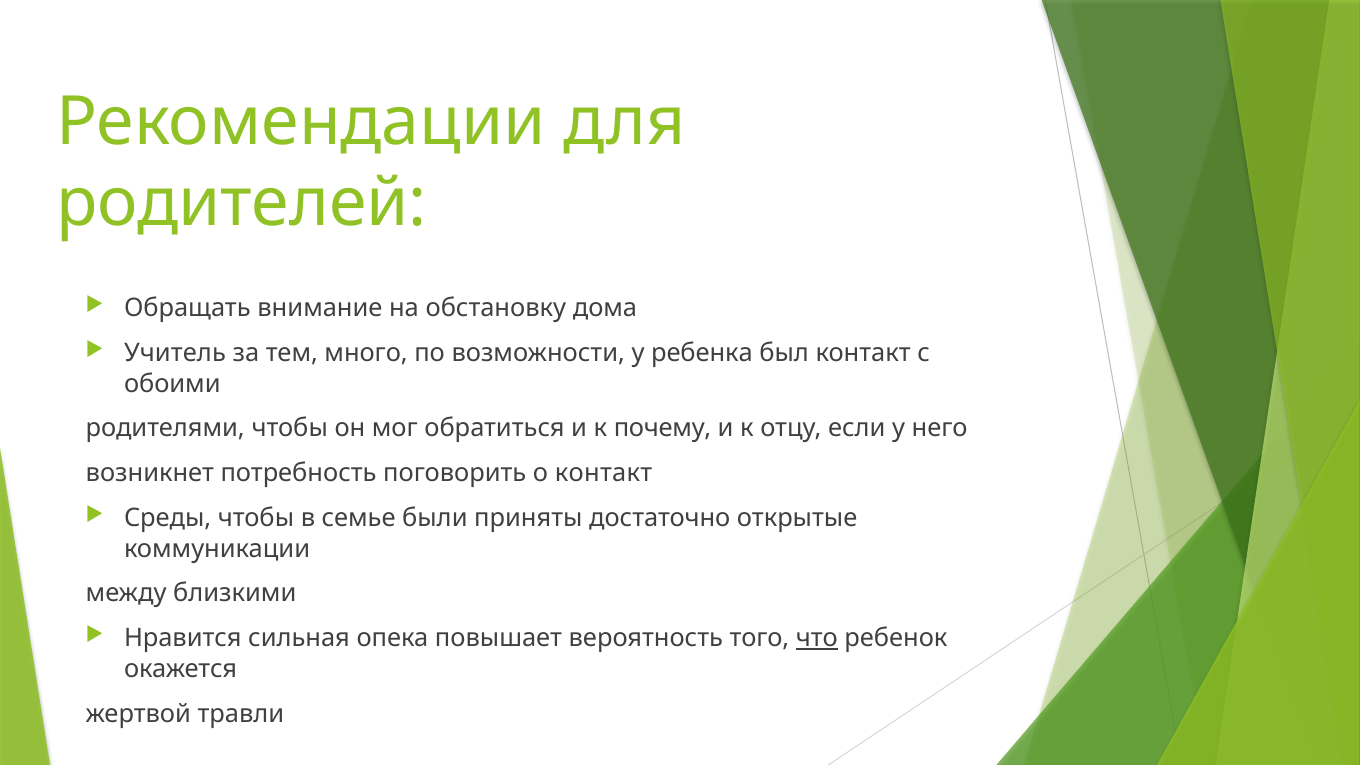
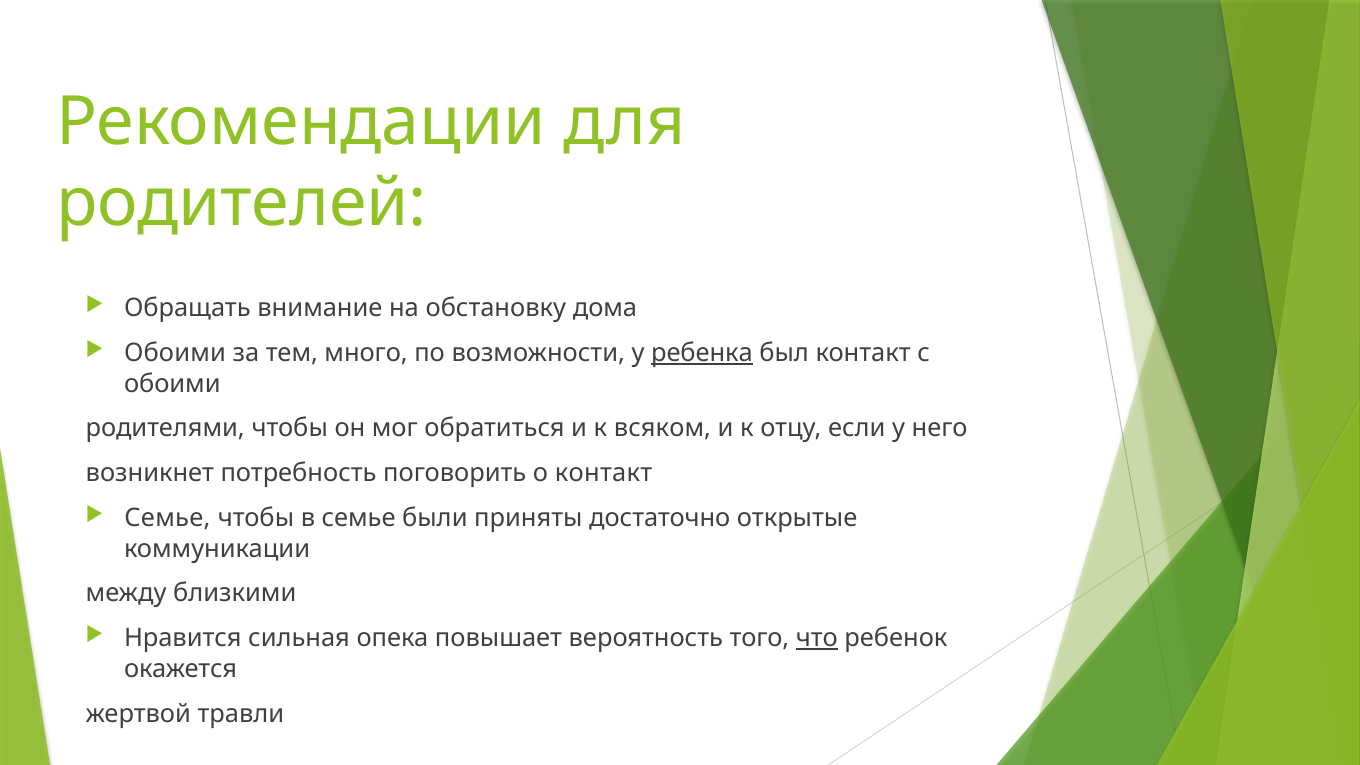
Учитель: Учитель -> Обоими (175, 353)
ребенка underline: none -> present (702, 353)
почему: почему -> всяком (662, 429)
Среды: Среды -> Семье (167, 518)
